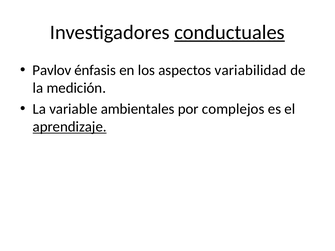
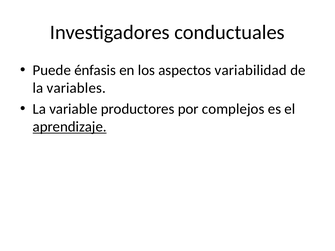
conductuales underline: present -> none (230, 32)
Pavlov: Pavlov -> Puede (52, 70)
medición: medición -> variables (76, 88)
ambientales: ambientales -> productores (138, 109)
